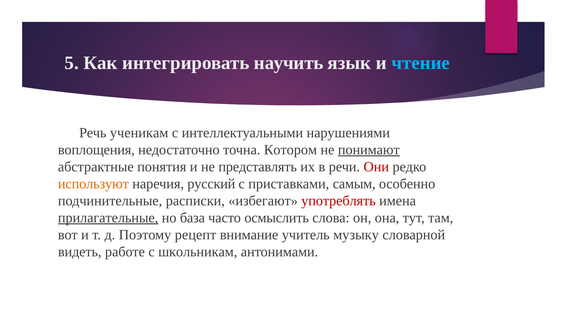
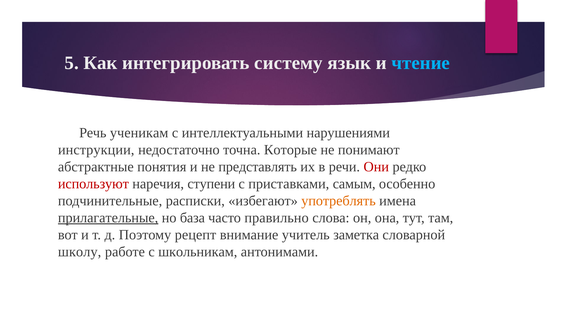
научить: научить -> систему (289, 63)
воплощения: воплощения -> инструкции (96, 150)
Котором: Котором -> Которые (290, 150)
понимают underline: present -> none (369, 150)
используют colour: orange -> red (93, 184)
русский: русский -> ступени (211, 184)
употреблять colour: red -> orange (339, 201)
осмыслить: осмыслить -> правильно (277, 218)
музыку: музыку -> заметка (356, 235)
видеть: видеть -> школу (80, 252)
